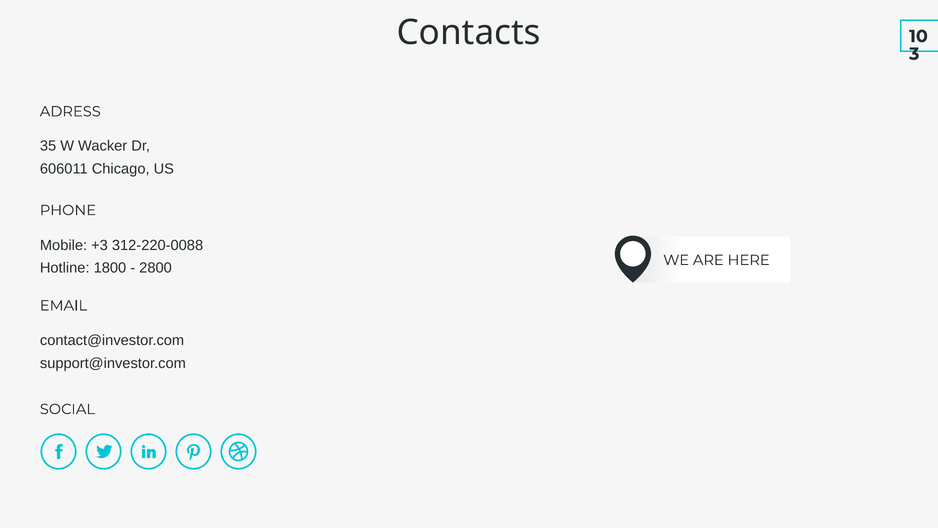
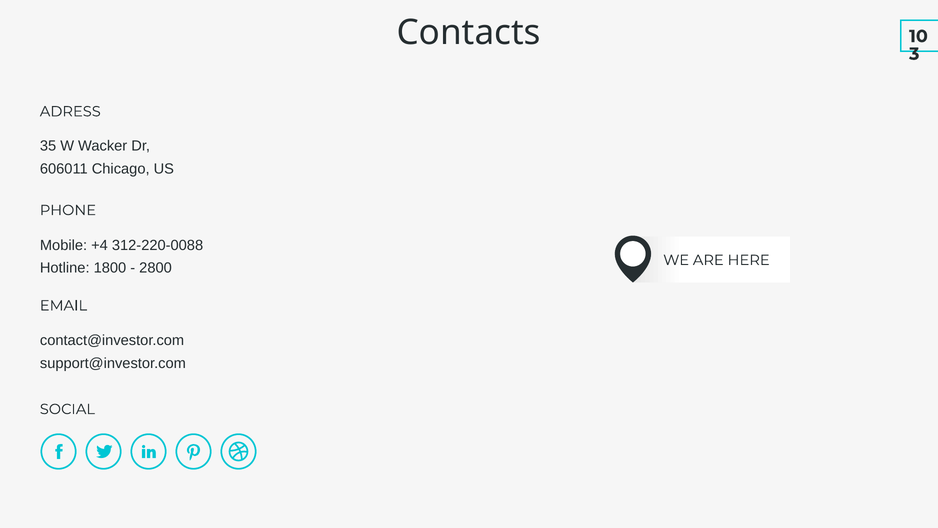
+3: +3 -> +4 (100, 245)
